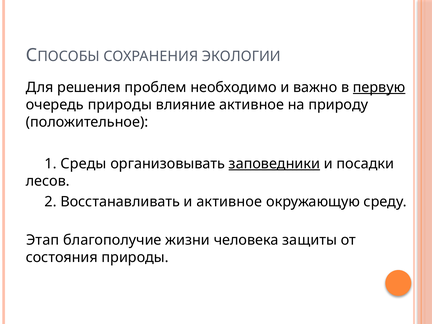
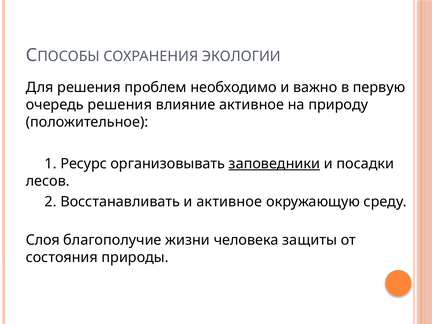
первую underline: present -> none (379, 87)
очередь природы: природы -> решения (120, 105)
Среды: Среды -> Ресурс (84, 164)
Этап: Этап -> Слоя (43, 240)
